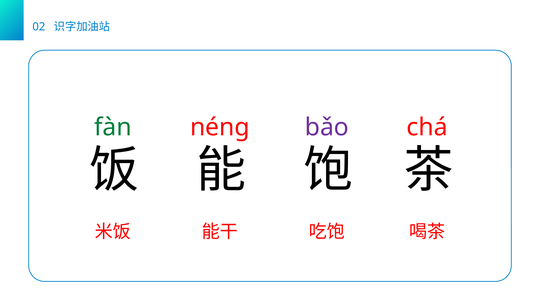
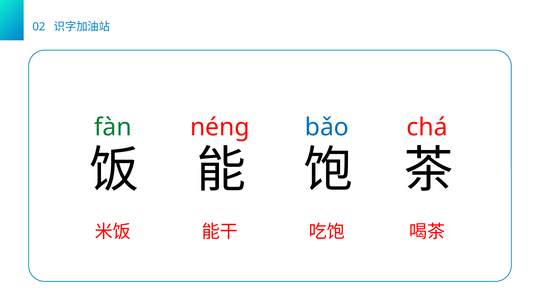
bǎo colour: purple -> blue (327, 127)
